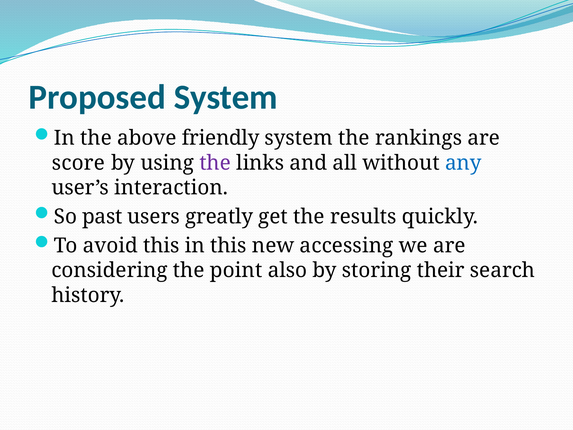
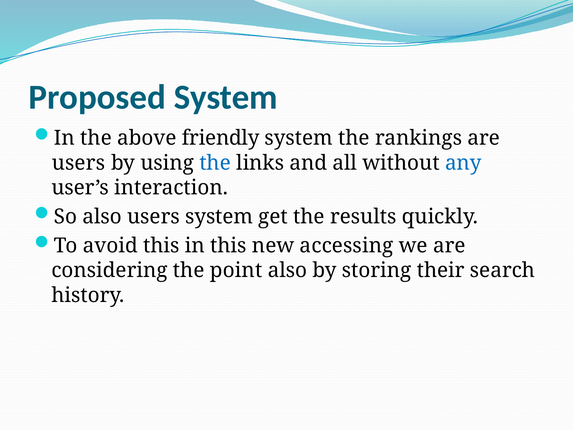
score: score -> users (78, 163)
the colour: purple -> blue (215, 163)
So past: past -> also (102, 217)
users greatly: greatly -> system (219, 217)
